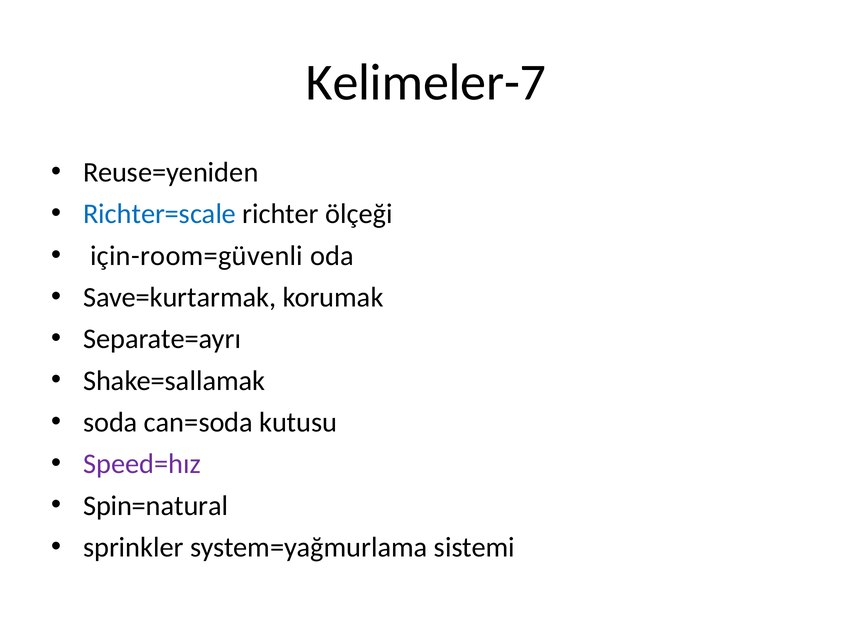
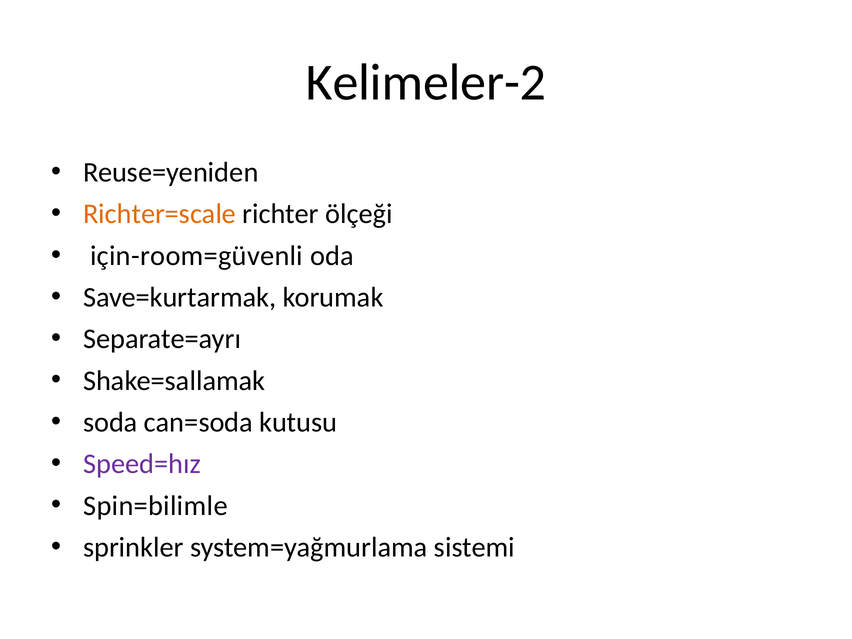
Kelimeler-7: Kelimeler-7 -> Kelimeler-2 (426, 82)
Richter=scale colour: blue -> orange (160, 214)
Spin=natural: Spin=natural -> Spin=bilimle (155, 506)
